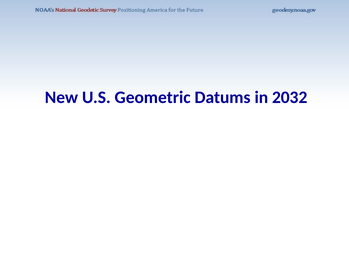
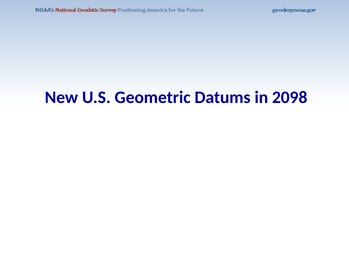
2032: 2032 -> 2098 (290, 97)
